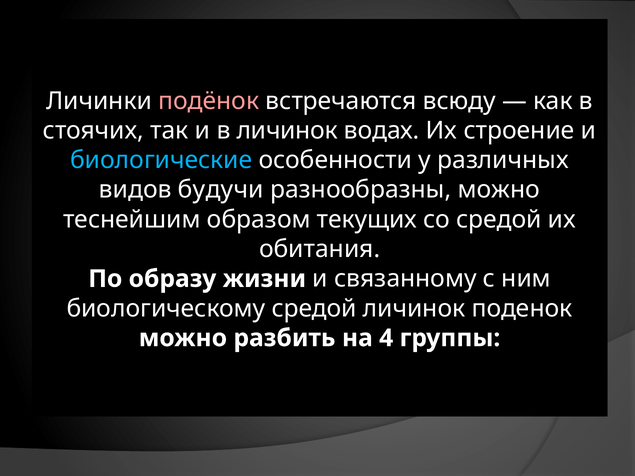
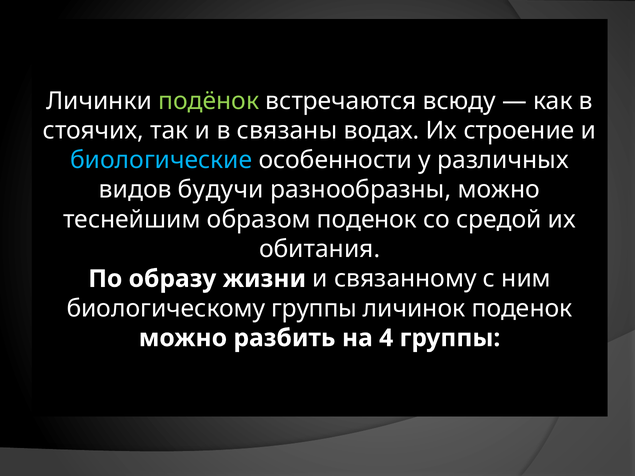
подёнок colour: pink -> light green (209, 101)
в личинок: личинок -> связаны (287, 131)
образом текущих: текущих -> поденок (367, 220)
биологическому средой: средой -> группы (314, 309)
